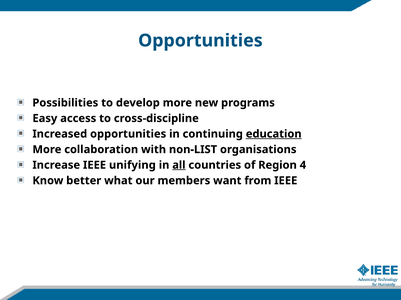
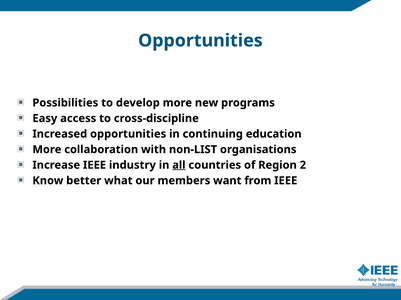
education underline: present -> none (274, 134)
unifying: unifying -> industry (132, 165)
4: 4 -> 2 (303, 165)
